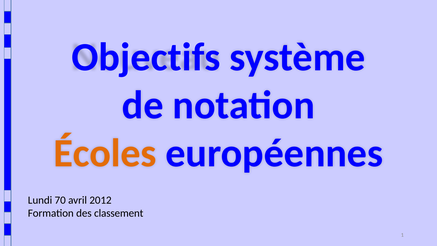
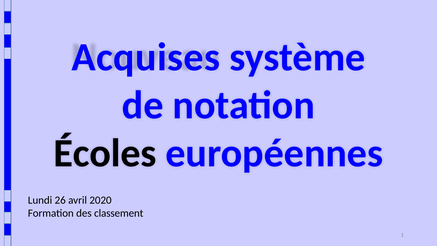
Objectifs: Objectifs -> Acquises (146, 57)
Écoles colour: orange -> black (105, 153)
70: 70 -> 26 (60, 200)
2012: 2012 -> 2020 (101, 200)
